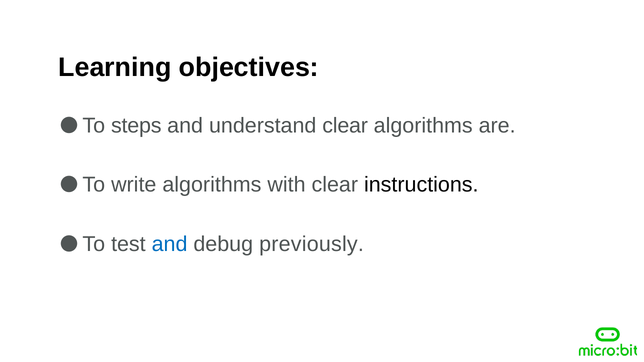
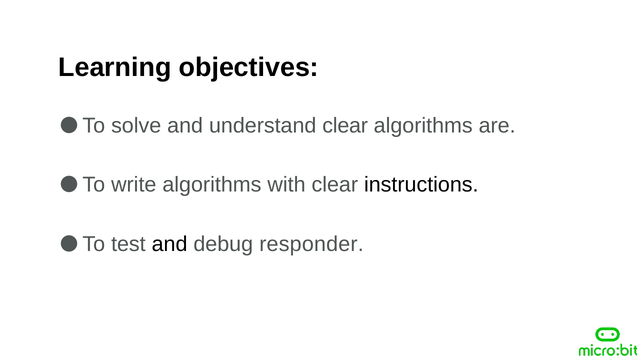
steps: steps -> solve (136, 126)
and colour: blue -> black (170, 244)
previously: previously -> responder (312, 244)
